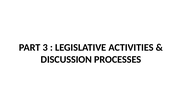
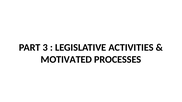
DISCUSSION: DISCUSSION -> MOTIVATED (66, 60)
